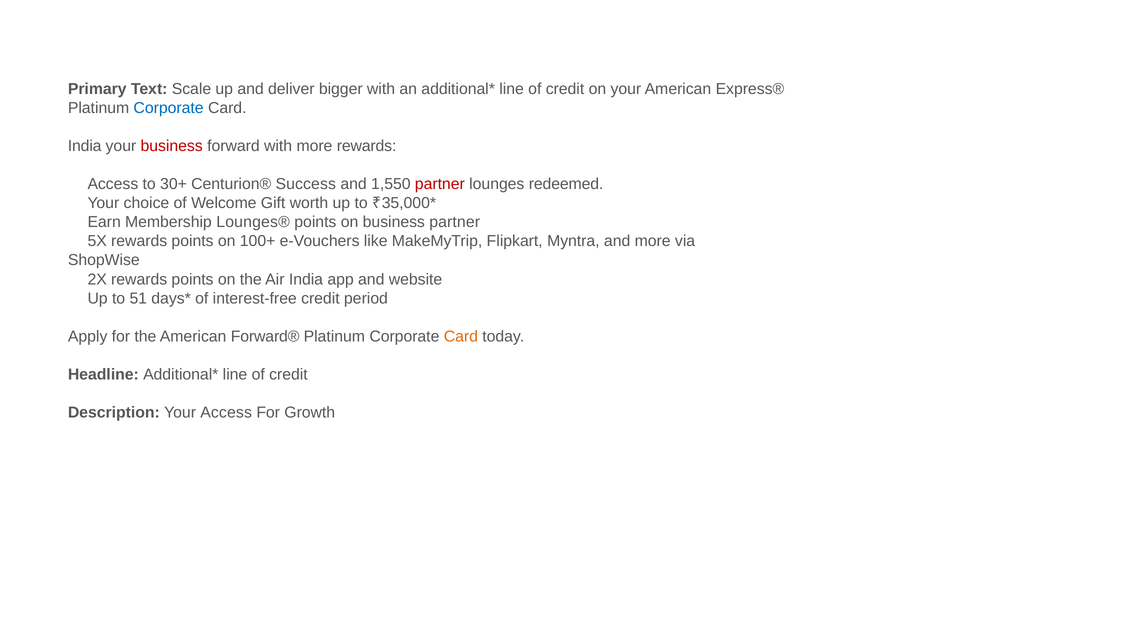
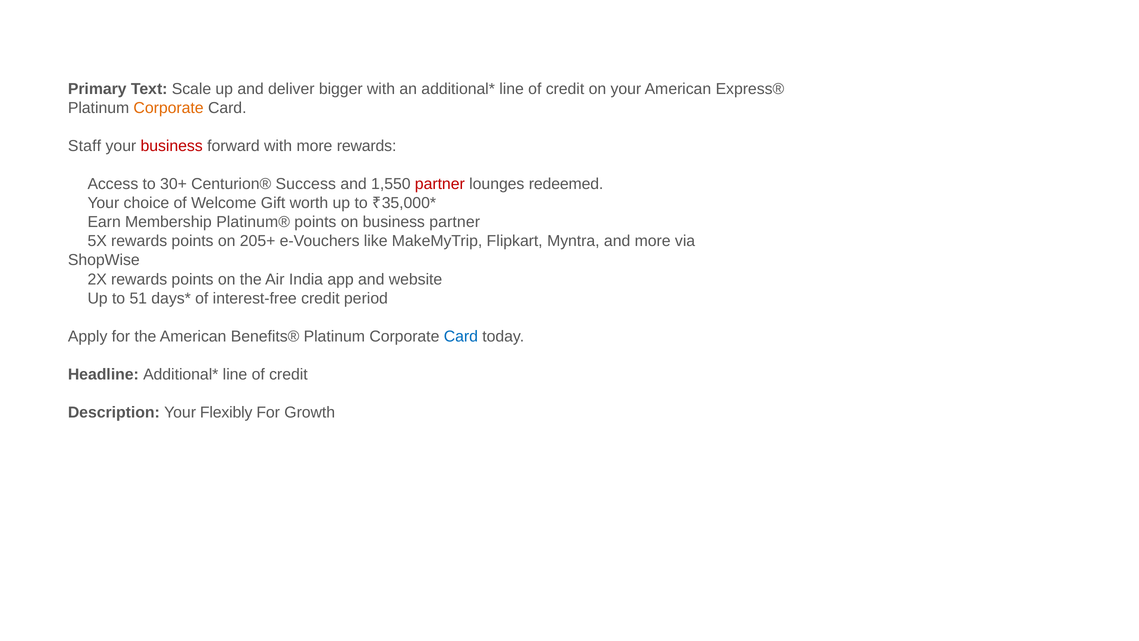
Corporate colour: blue -> orange (169, 108)
India: India -> Staff (85, 146)
Lounges®: Lounges® -> Platinum® (253, 222)
100+: 100+ -> 205+ (258, 241)
Forward®: Forward® -> Benefits® (265, 336)
Card colour: orange -> blue (461, 336)
Access: Access -> Flexibly (226, 412)
